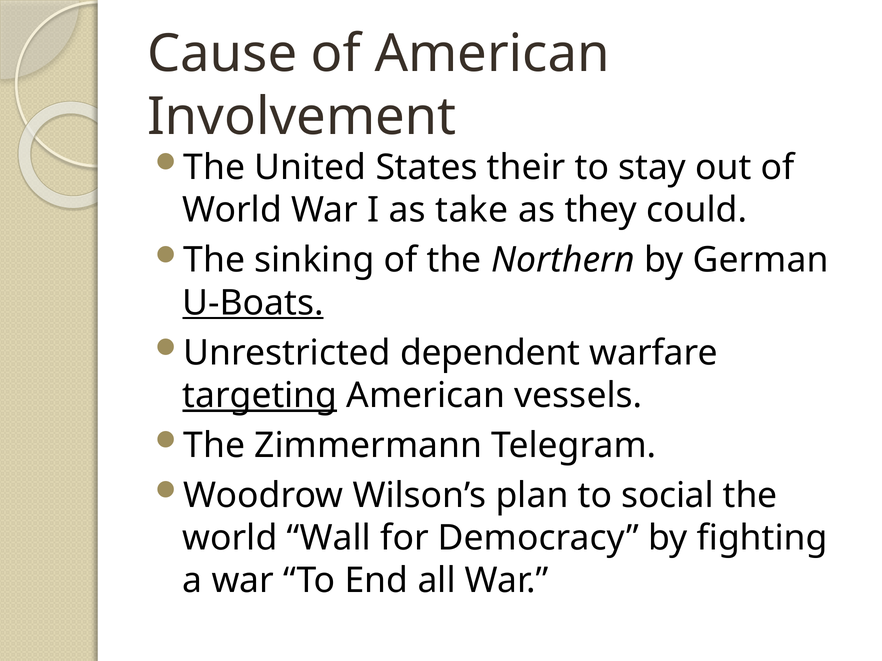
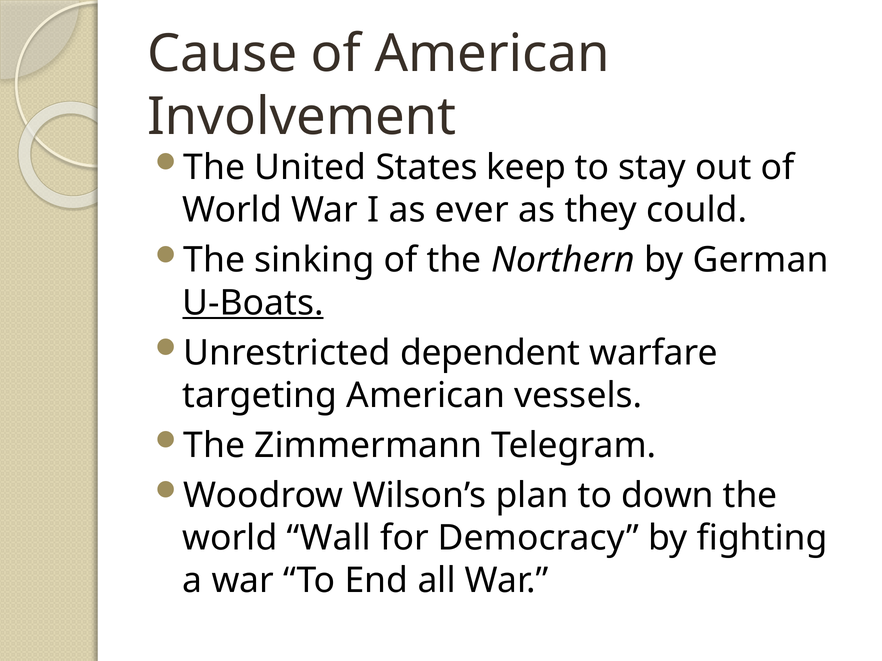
their: their -> keep (526, 168)
take: take -> ever (472, 210)
targeting underline: present -> none (260, 396)
social: social -> down (668, 496)
